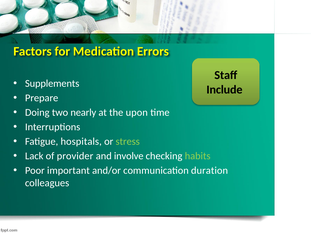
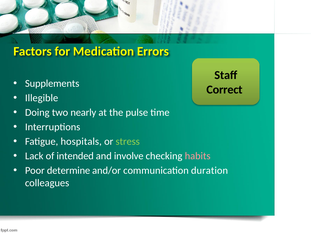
Include: Include -> Correct (224, 90)
Prepare: Prepare -> Illegible (42, 98)
upon: upon -> pulse (137, 113)
provider: provider -> intended (75, 156)
habits colour: light green -> pink (198, 156)
important: important -> determine (69, 171)
